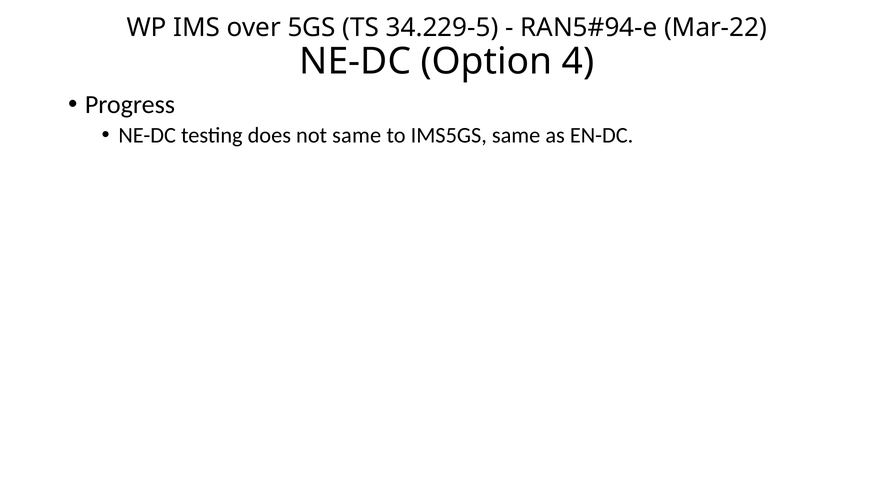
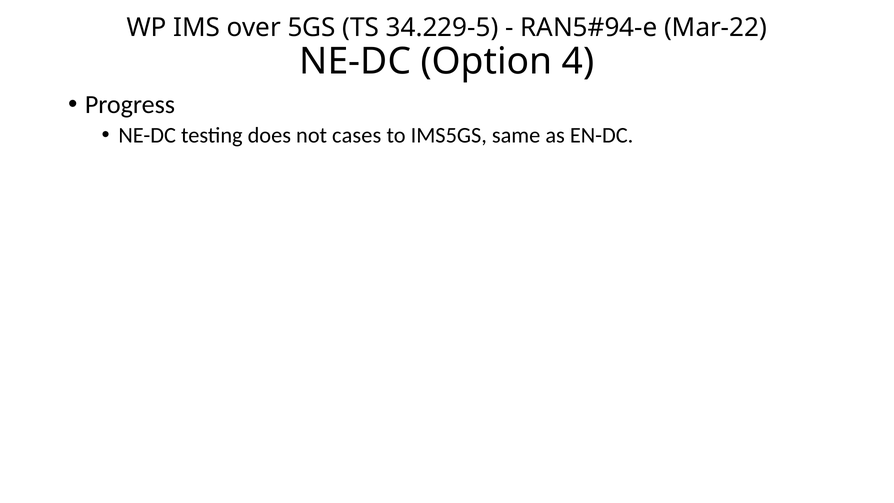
not same: same -> cases (357, 135)
